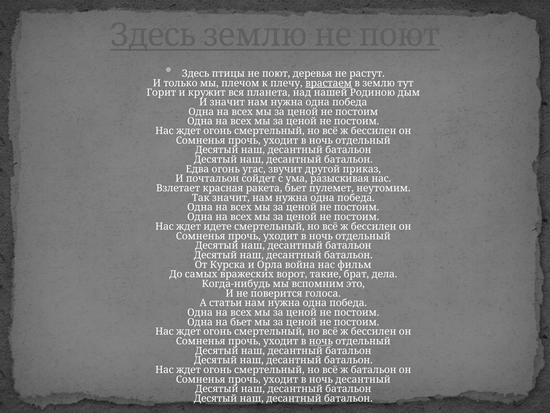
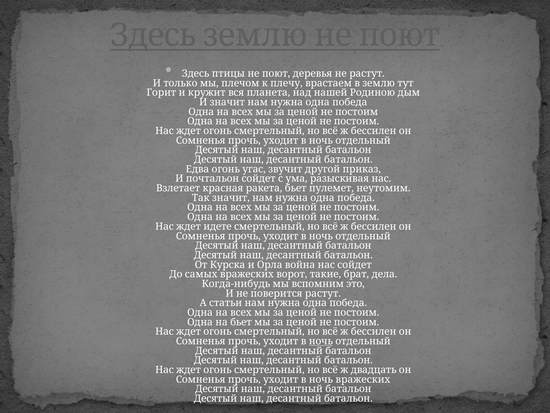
врастаем underline: present -> none (329, 83)
нас фильм: фильм -> сойдет (355, 264)
поверится голоса: голоса -> растут (323, 293)
ж батальон: батальон -> двадцать (374, 369)
ночь десантный: десантный -> вражеских (363, 379)
